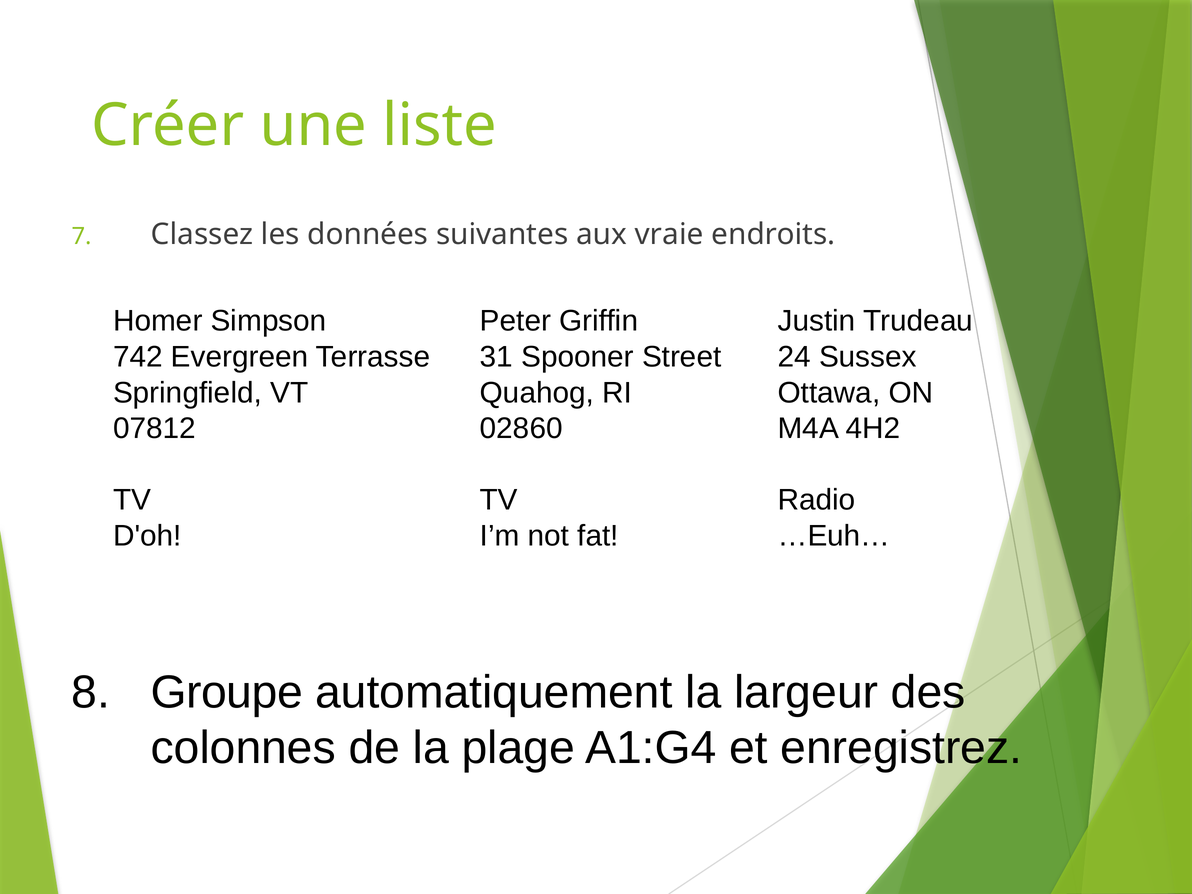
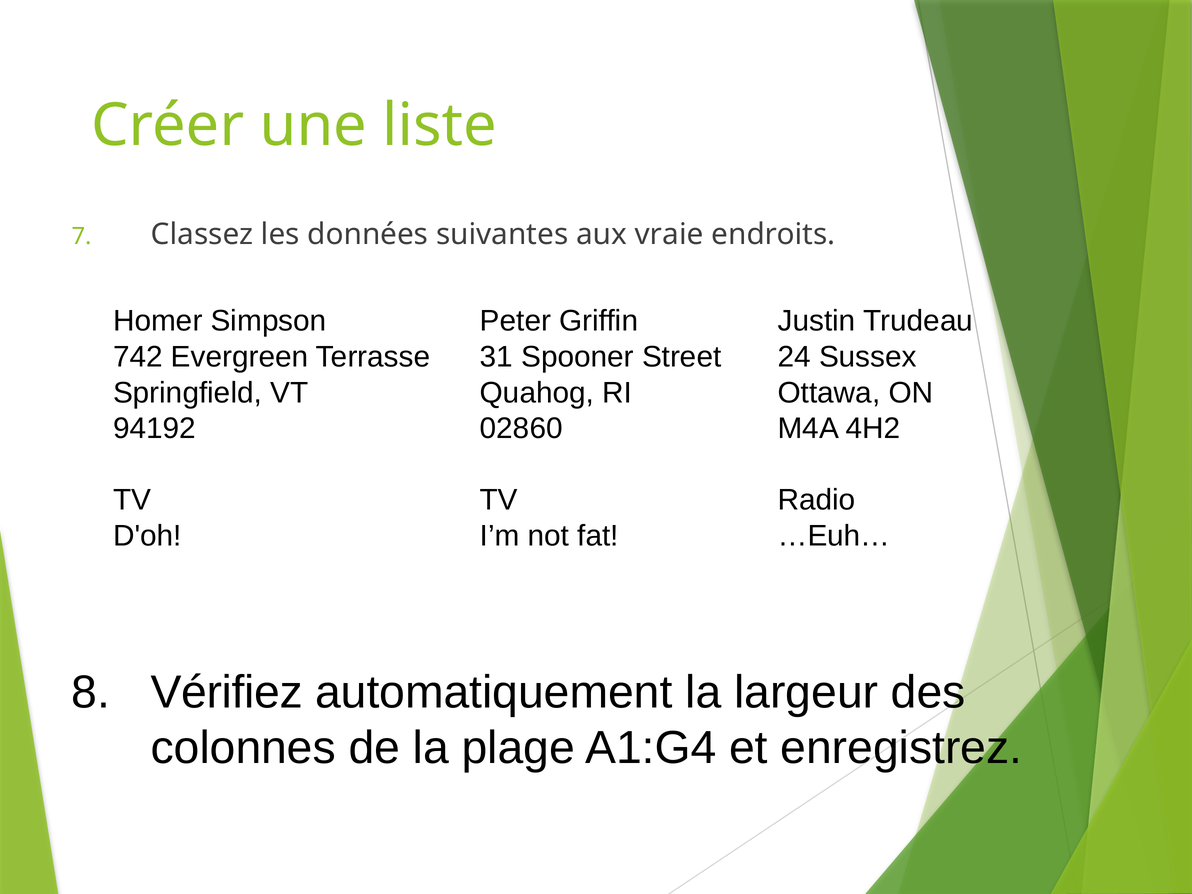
07812: 07812 -> 94192 (154, 428)
Groupe: Groupe -> Vérifiez (227, 693)
